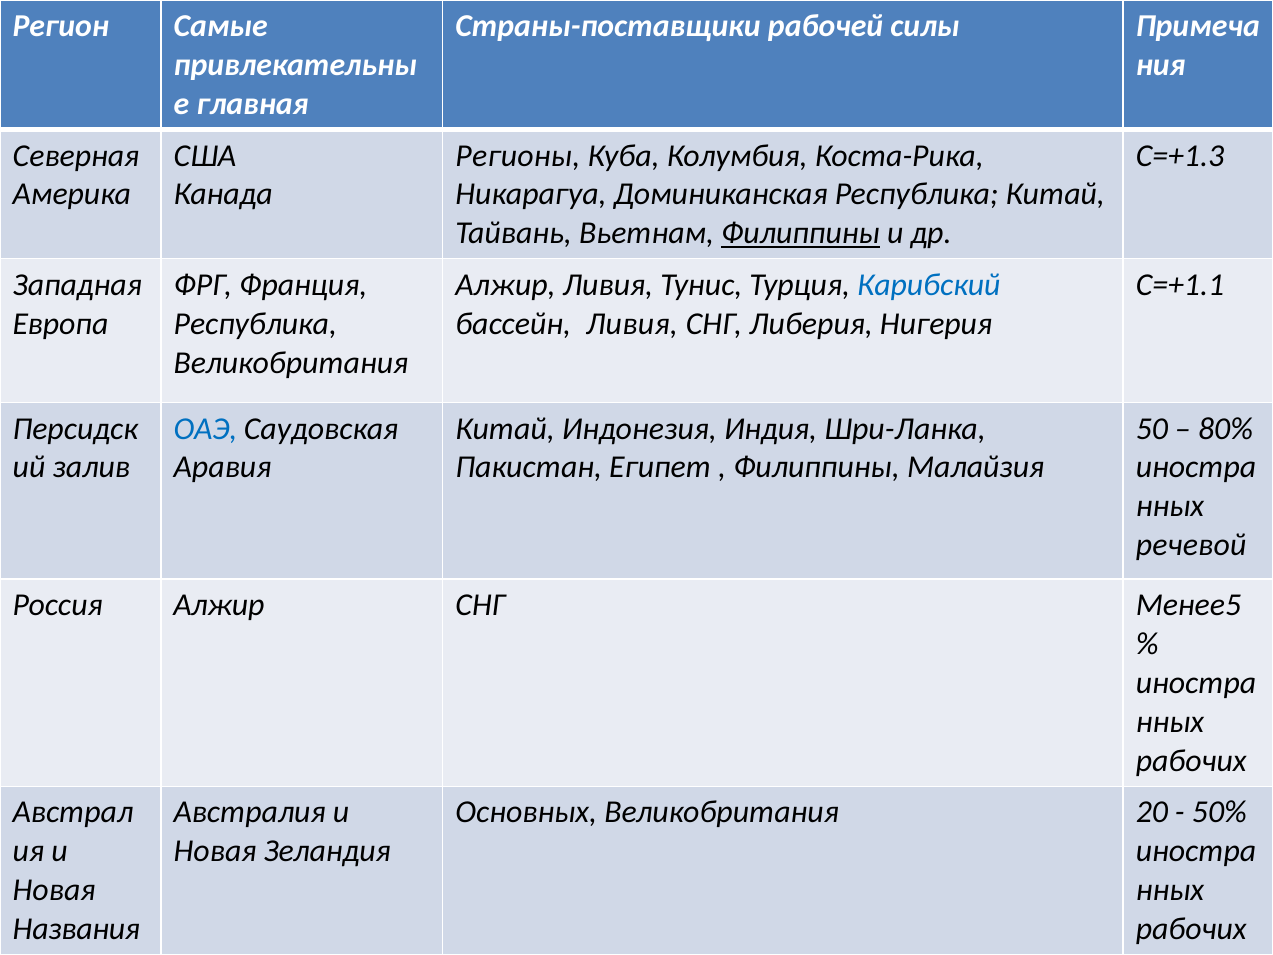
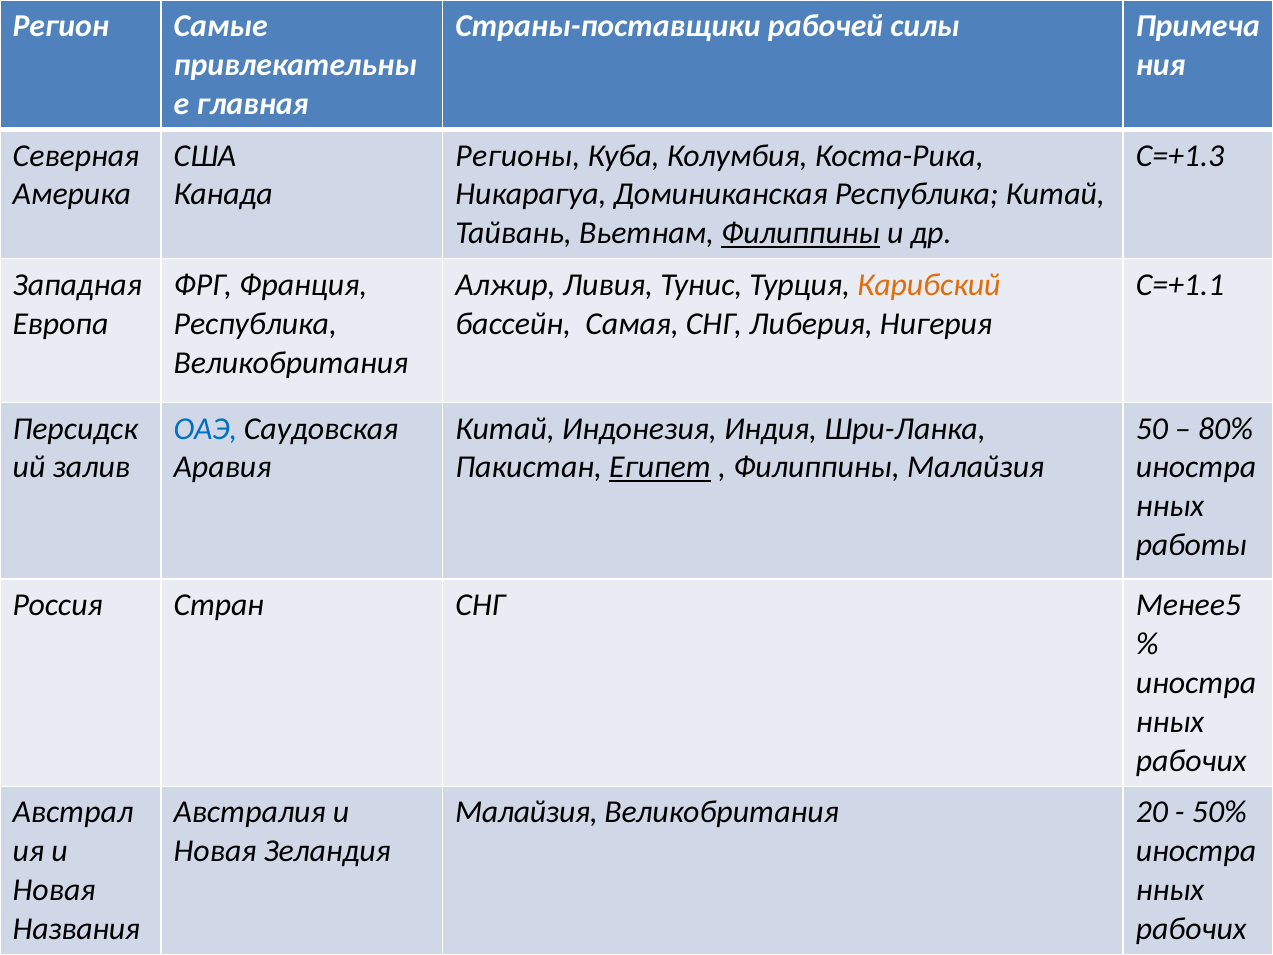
Карибский colour: blue -> orange (929, 285)
бассейн Ливия: Ливия -> Самая (632, 324)
Египет underline: none -> present (660, 467)
речевой: речевой -> работы (1191, 545)
Россия Алжир: Алжир -> Стран (219, 605)
Основных: Основных -> Малайзия (526, 812)
